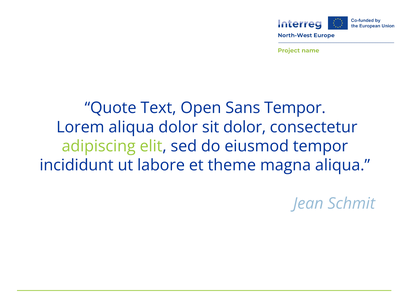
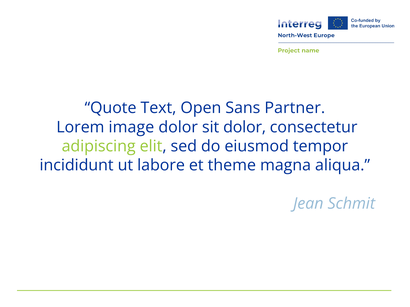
Sans Tempor: Tempor -> Partner (295, 108)
Lorem aliqua: aliqua -> image (131, 127)
